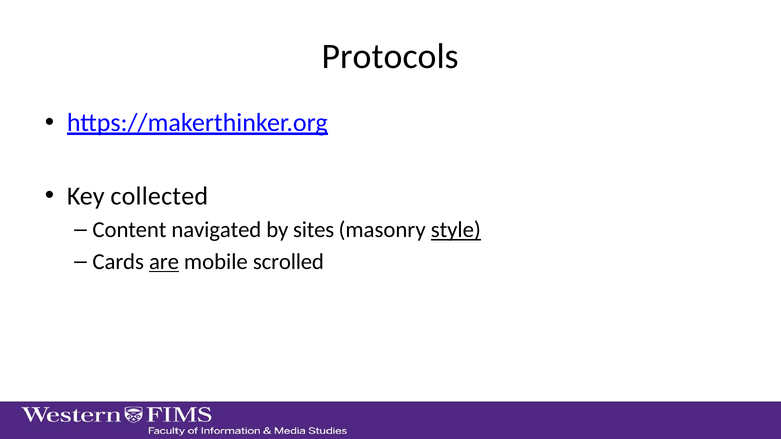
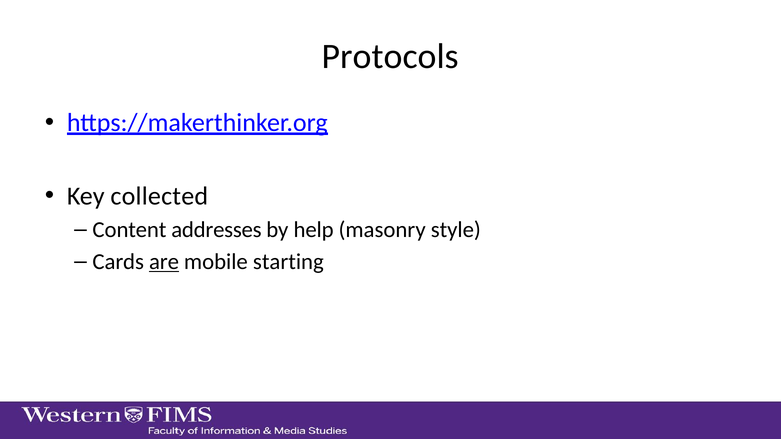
navigated: navigated -> addresses (216, 230)
sites: sites -> help (314, 230)
style underline: present -> none (456, 230)
scrolled: scrolled -> starting (288, 262)
